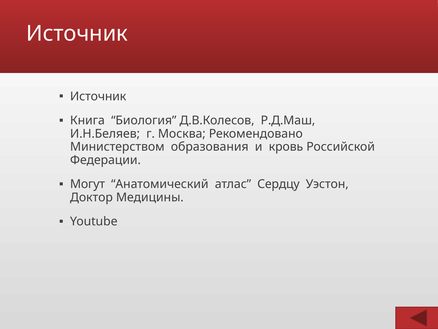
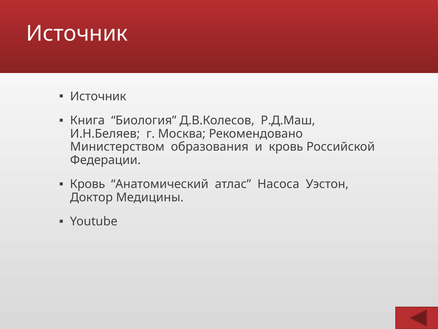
Могут: Могут -> Кровь (88, 184)
Сердцу: Сердцу -> Насоса (278, 184)
